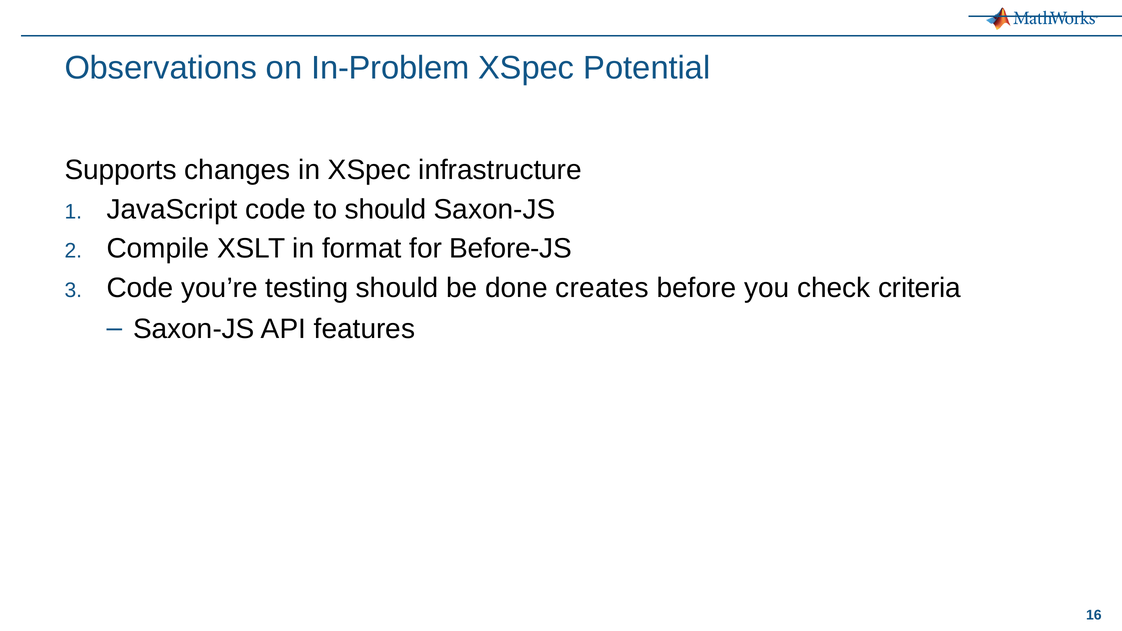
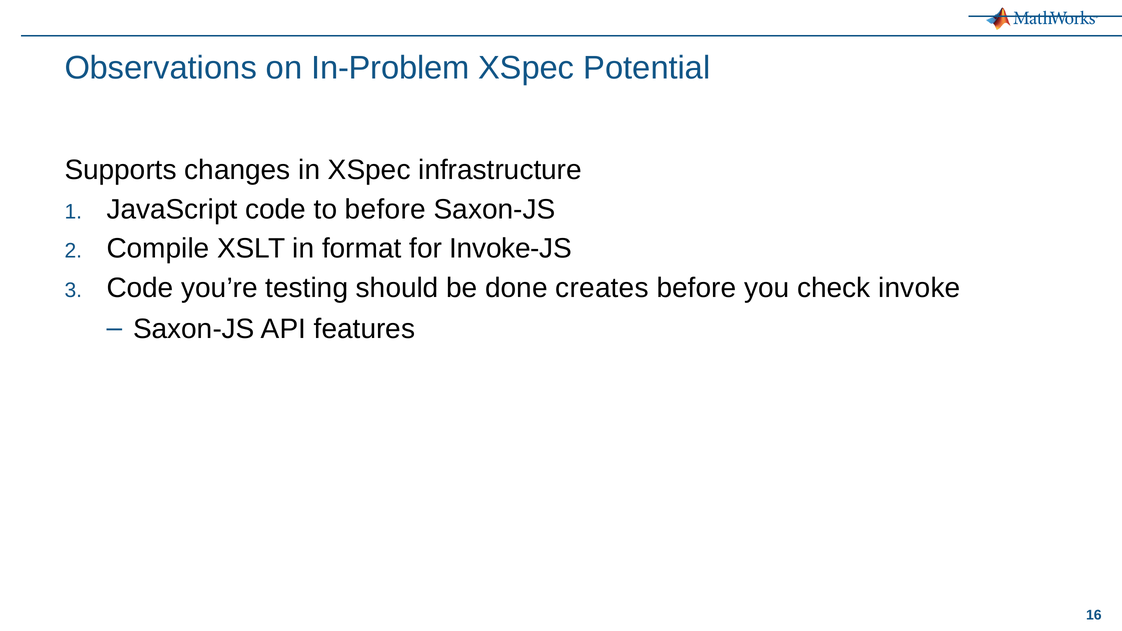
to should: should -> before (385, 210)
Before-JS: Before-JS -> Invoke-JS (511, 249)
criteria: criteria -> invoke (919, 288)
